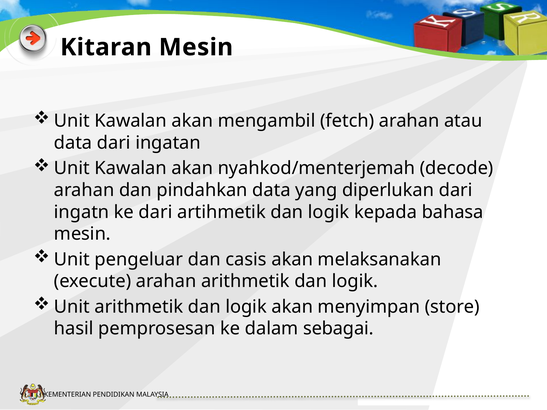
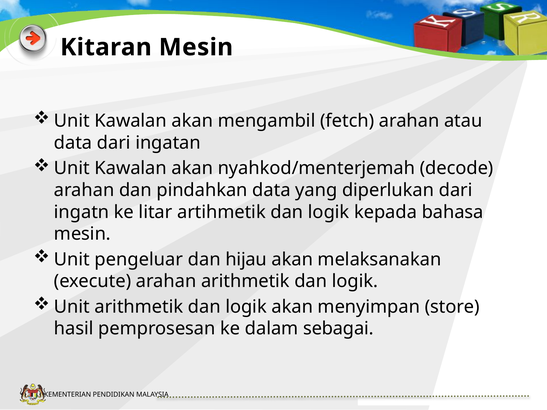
ke dari: dari -> litar (156, 212)
casis: casis -> hijau (246, 260)
